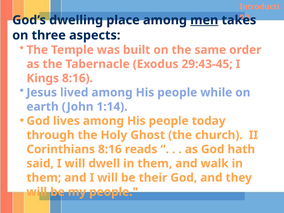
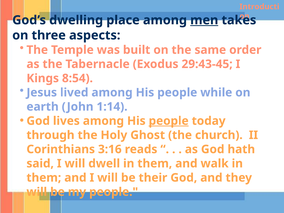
Kings 8:16: 8:16 -> 8:54 (77, 78)
people underline: none -> present (169, 121)
Corinthians 8:16: 8:16 -> 3:16 (110, 149)
